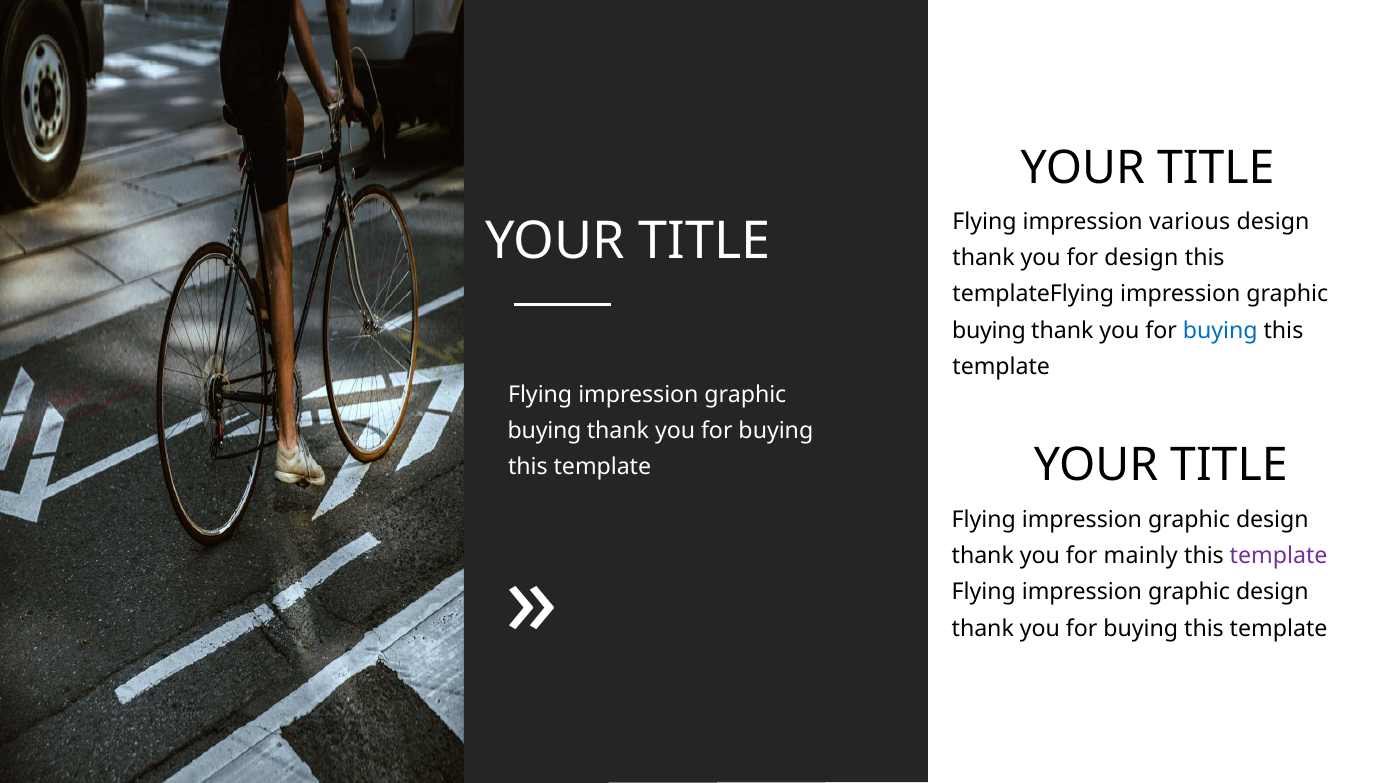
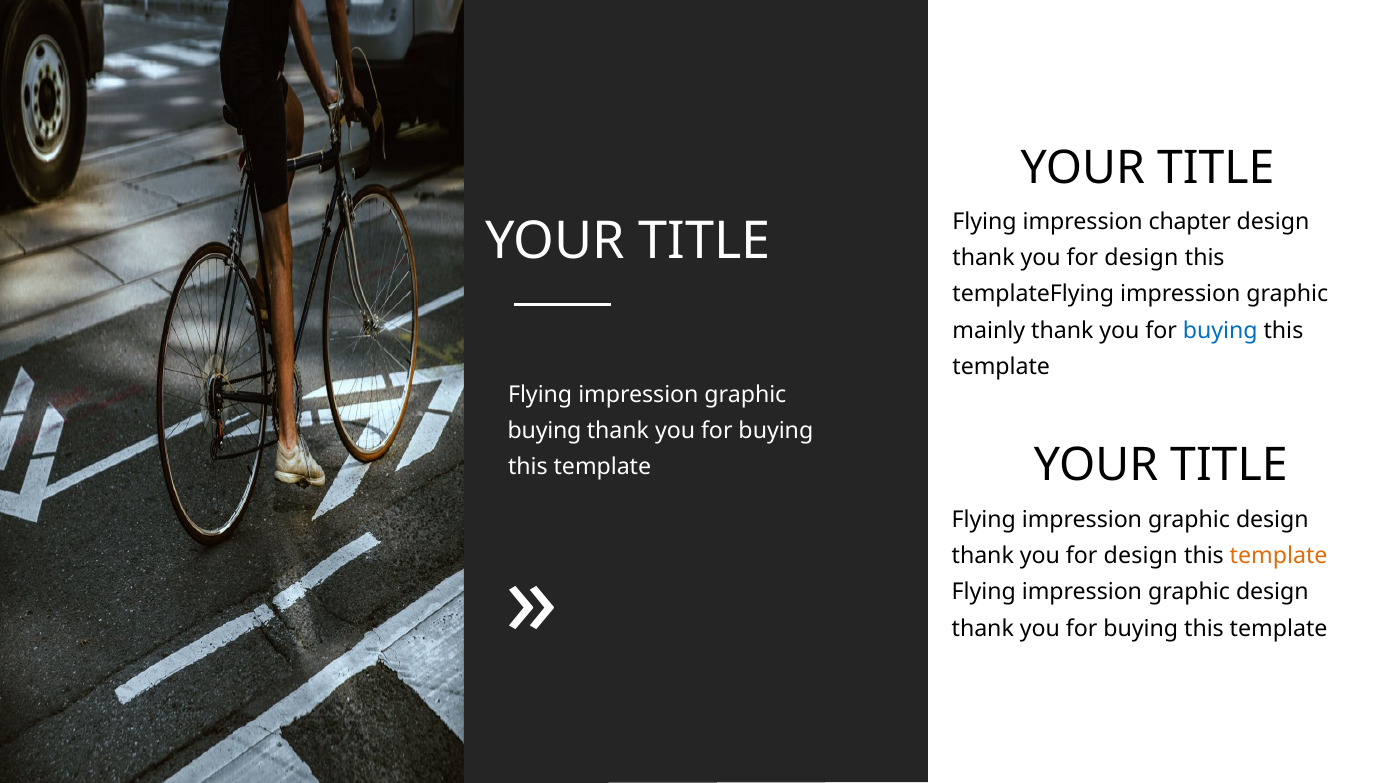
various: various -> chapter (1190, 222)
buying: buying -> mainly (989, 330)
mainly: mainly -> design (1141, 556)
template colour: purple -> orange (1279, 556)
